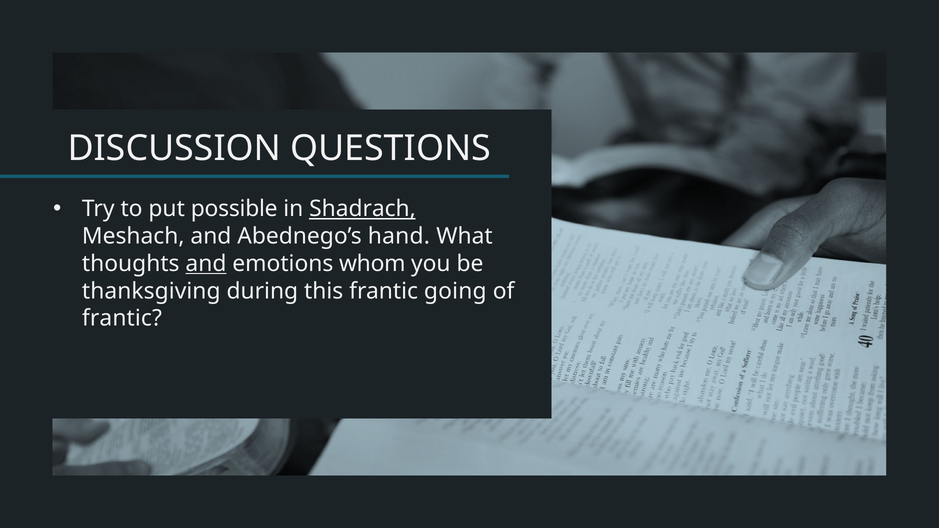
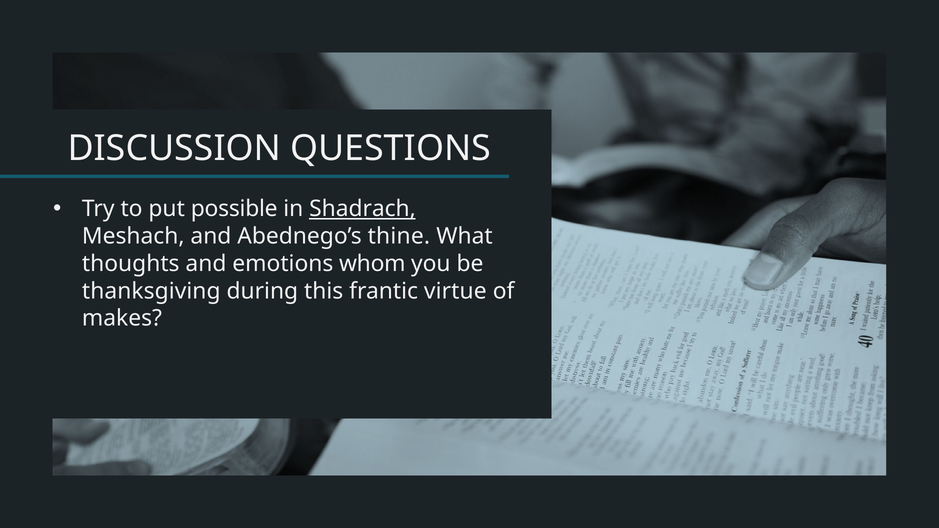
hand: hand -> thine (399, 236)
and underline: present -> none (206, 264)
going: going -> virtue (455, 291)
frantic: frantic -> makes (122, 319)
